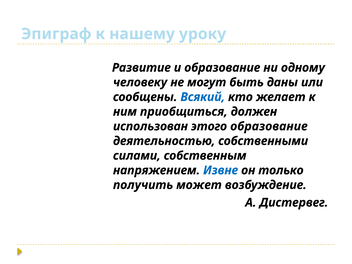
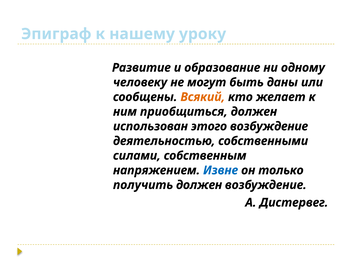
Всякий colour: blue -> orange (203, 97)
этого образование: образование -> возбуждение (269, 126)
получить может: может -> должен (199, 185)
